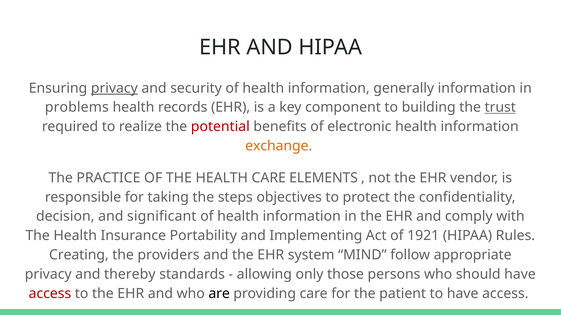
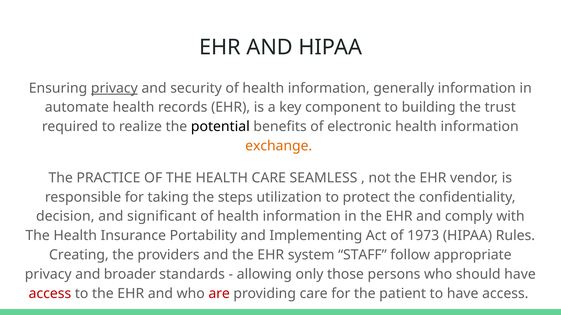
problems: problems -> automate (77, 108)
trust underline: present -> none (500, 108)
potential colour: red -> black (220, 127)
ELEMENTS: ELEMENTS -> SEAMLESS (323, 178)
objectives: objectives -> utilization (289, 197)
1921: 1921 -> 1973 (423, 236)
MIND: MIND -> STAFF (362, 255)
thereby: thereby -> broader (130, 275)
are colour: black -> red (219, 294)
